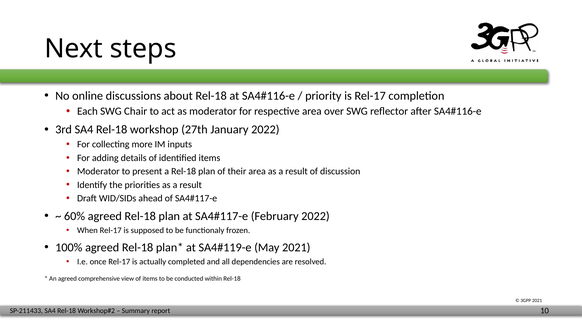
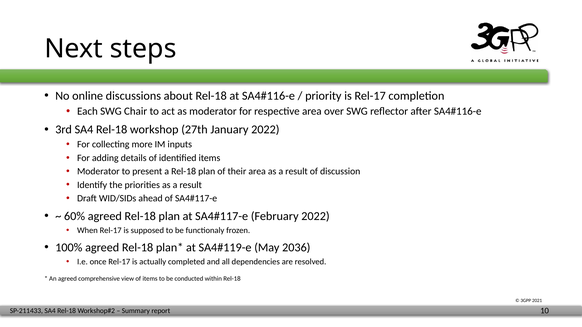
May 2021: 2021 -> 2036 (296, 248)
